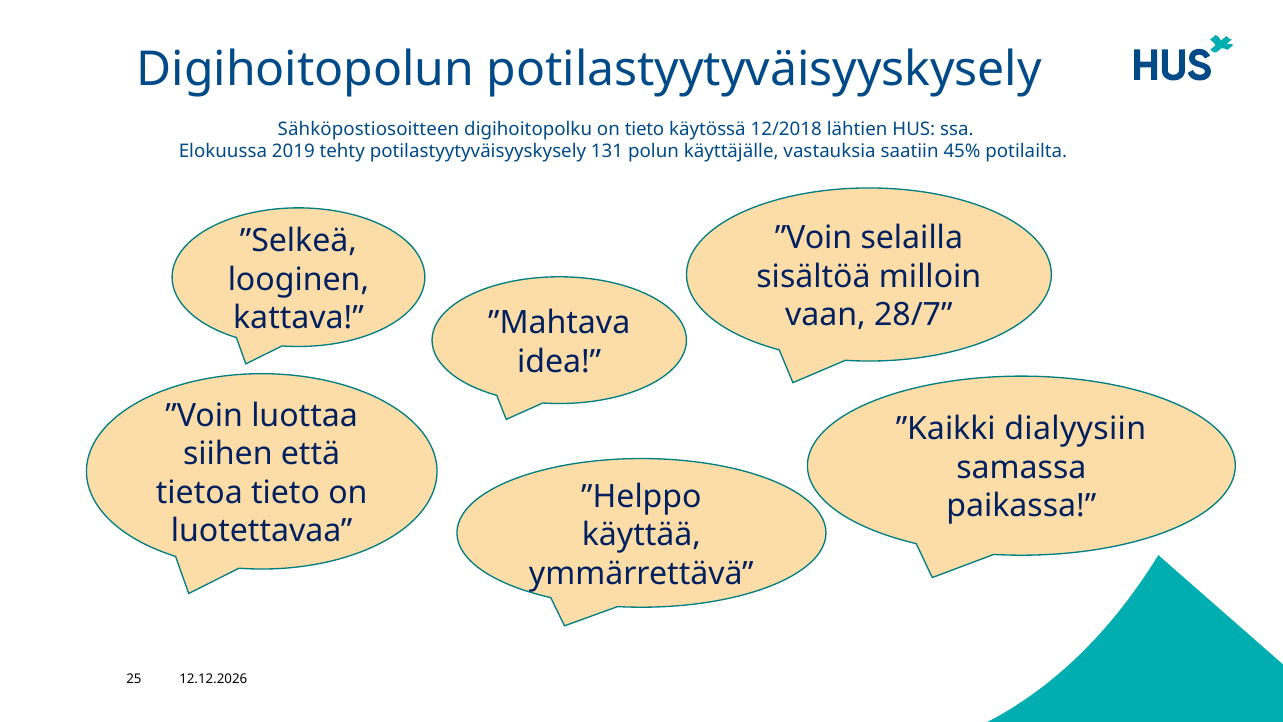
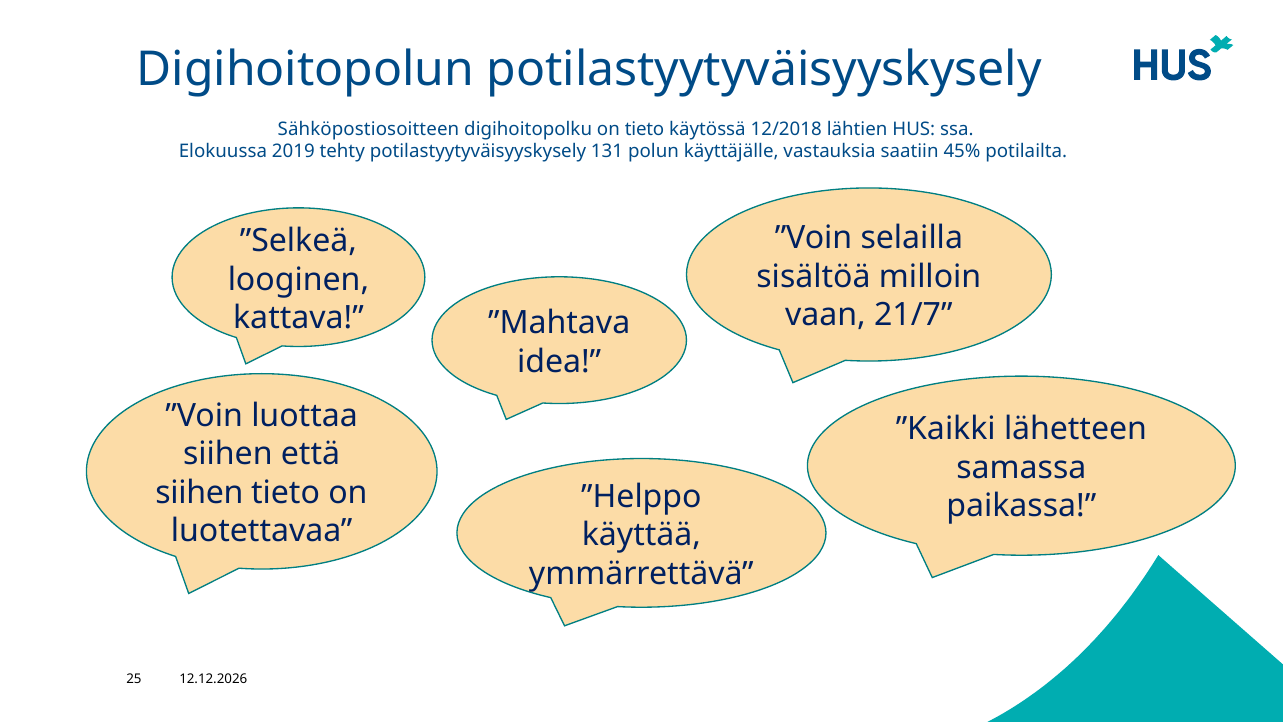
28/7: 28/7 -> 21/7 (913, 315)
dialyysiin: dialyysiin -> lähetteen (1075, 429)
tietoa: tietoa -> siihen (199, 493)
